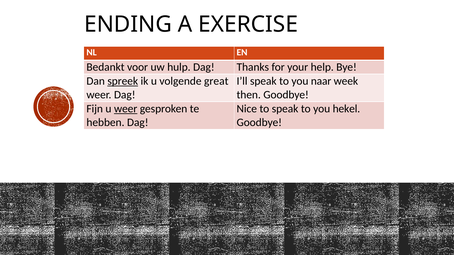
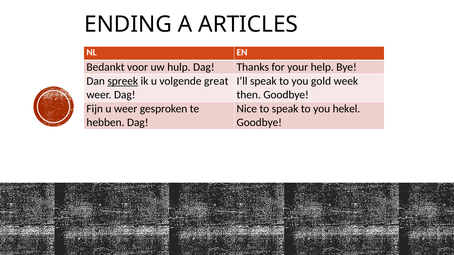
EXERCISE: EXERCISE -> ARTICLES (248, 24)
naar: naar -> gold (321, 81)
weer underline: present -> none (126, 109)
